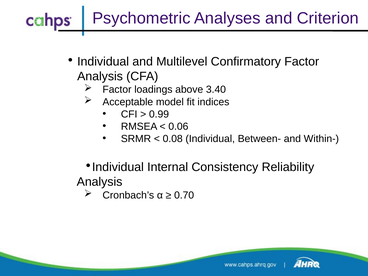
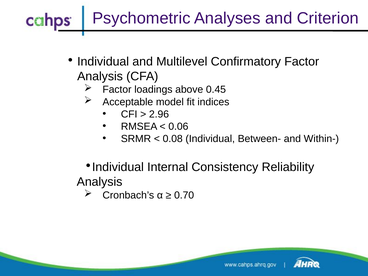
3.40: 3.40 -> 0.45 (216, 90)
0.99: 0.99 -> 2.96 (159, 114)
